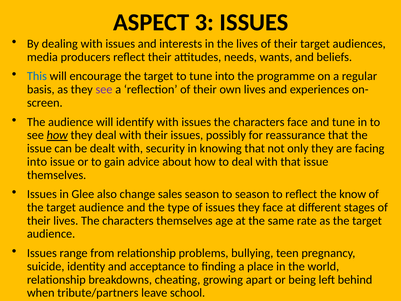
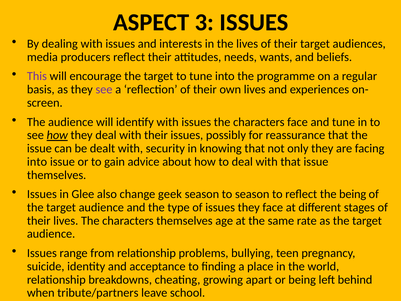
This colour: blue -> purple (37, 76)
sales: sales -> geek (170, 194)
the know: know -> being (353, 194)
